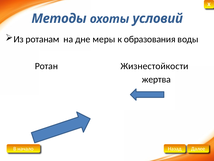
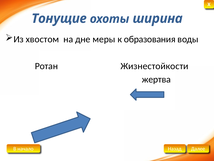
Методы: Методы -> Тонущие (59, 18)
условий: условий -> ширина (158, 18)
ротанам: ротанам -> хвостом (42, 39)
